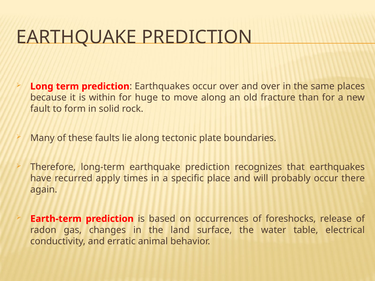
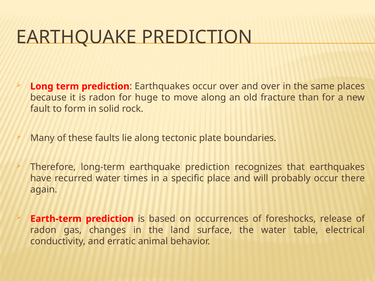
is within: within -> radon (102, 98)
recurred apply: apply -> water (108, 179)
